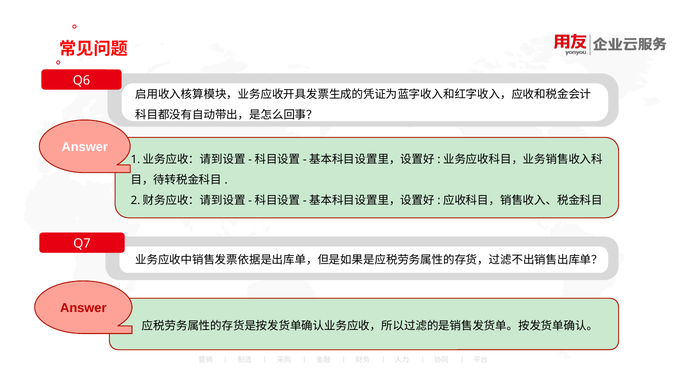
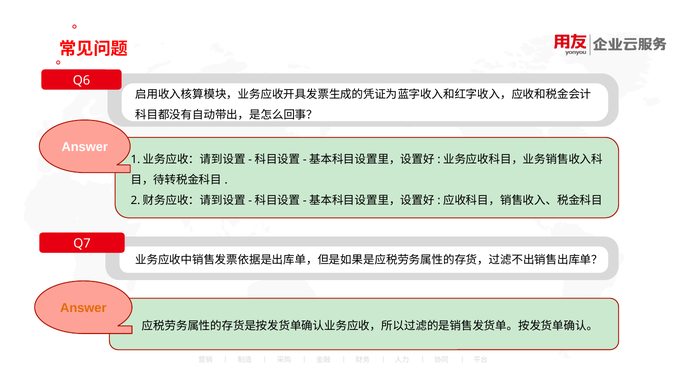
Answer colour: red -> orange (83, 308)
